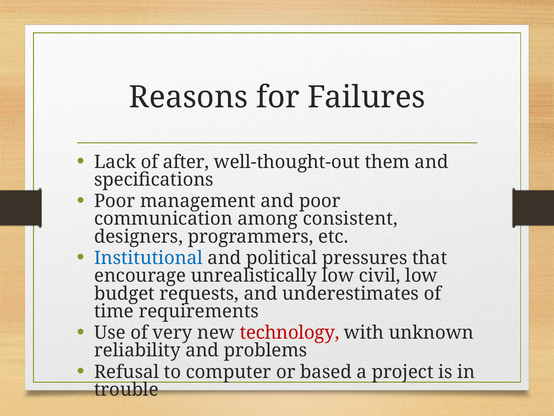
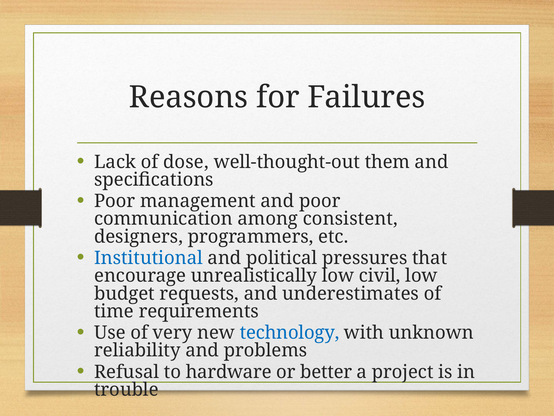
after: after -> dose (186, 162)
technology colour: red -> blue (290, 332)
computer: computer -> hardware (229, 372)
based: based -> better (326, 372)
